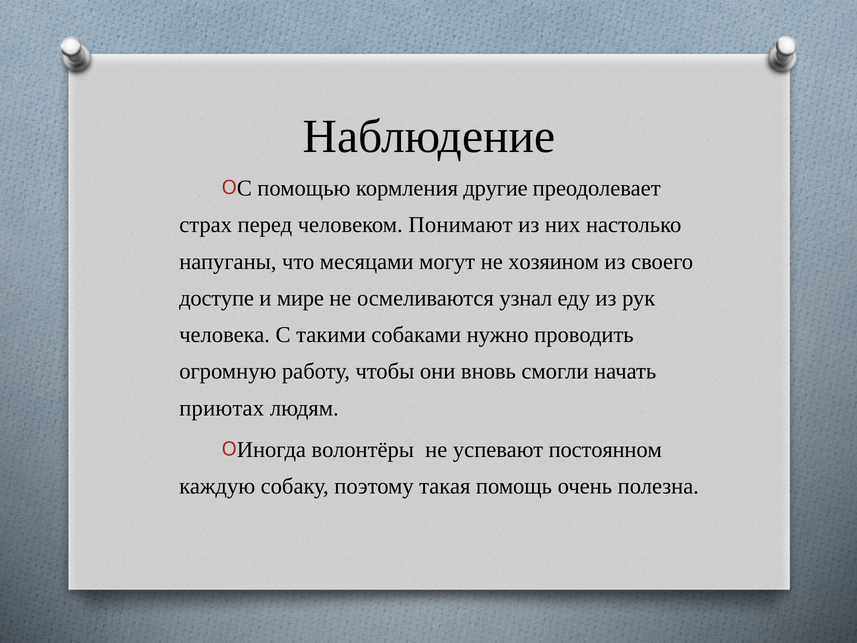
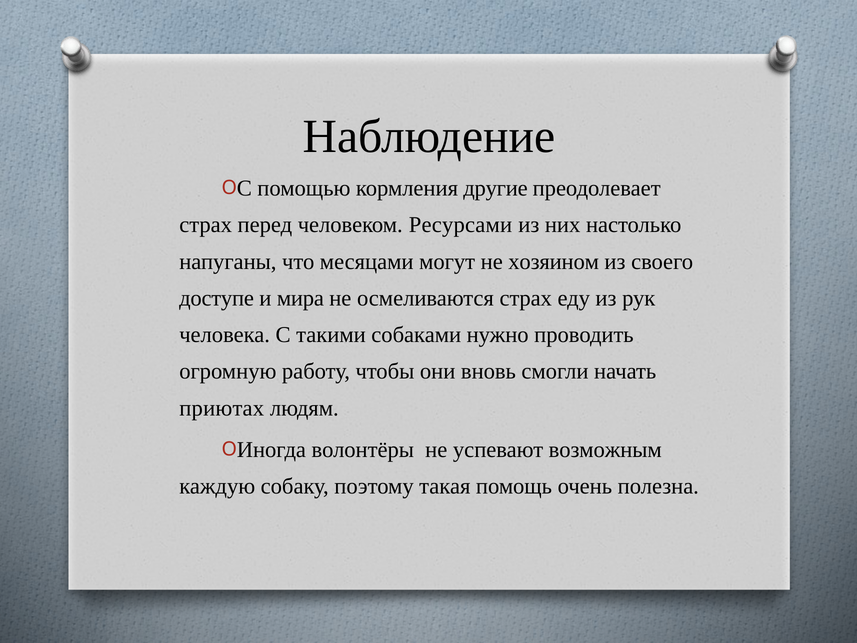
Понимают: Понимают -> Ресурсами (460, 225)
мире: мире -> мира (300, 298)
осмеливаются узнал: узнал -> страх (526, 298)
постоянном: постоянном -> возможным (605, 450)
